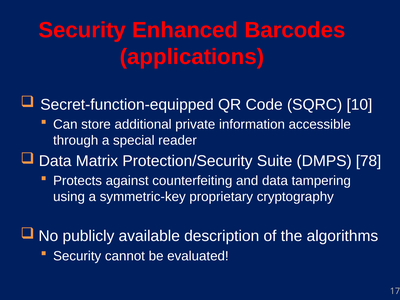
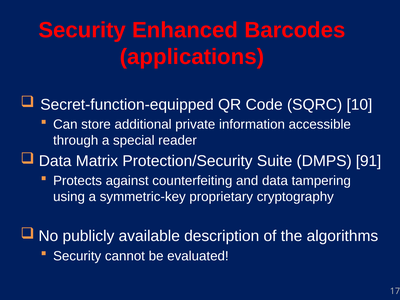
78: 78 -> 91 (369, 161)
